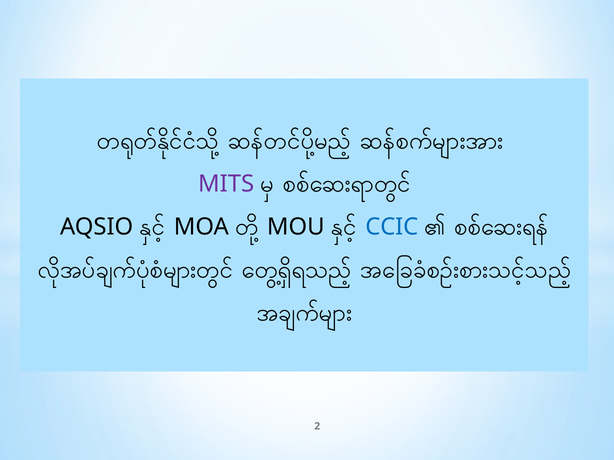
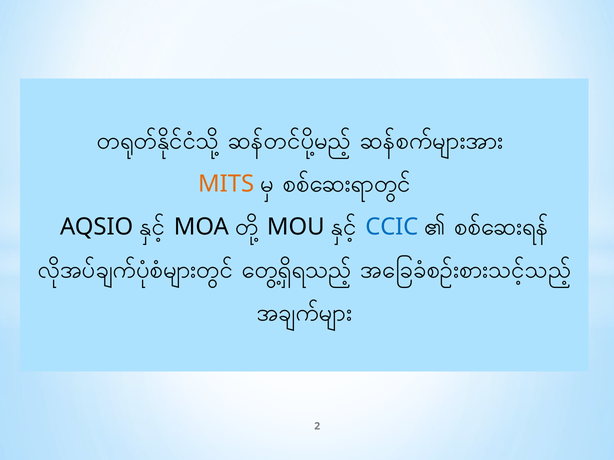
MITS colour: purple -> orange (226, 184)
